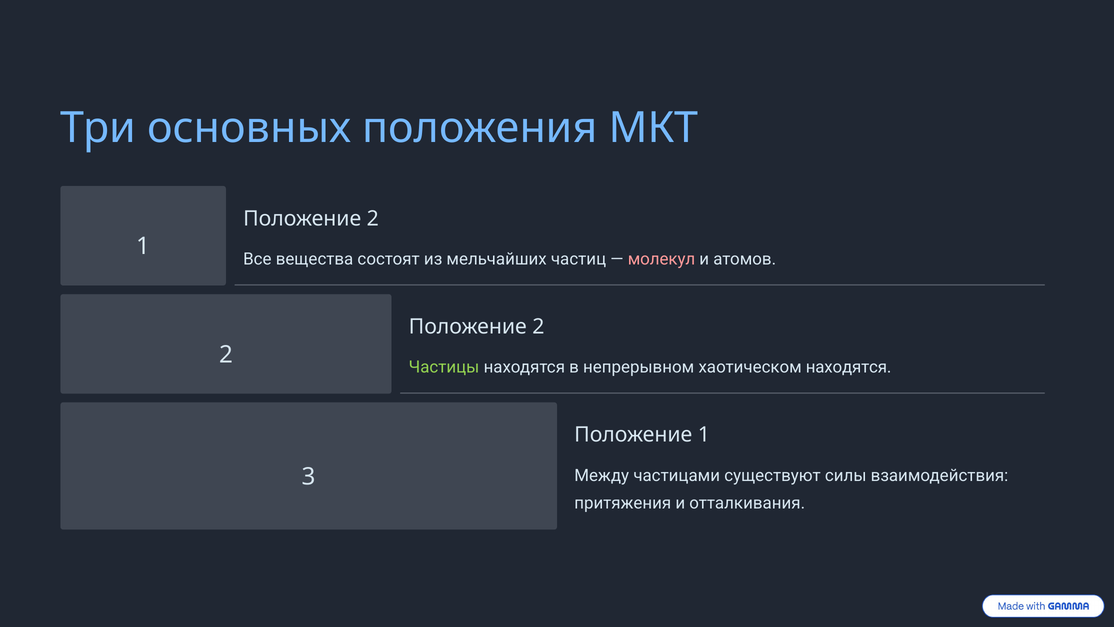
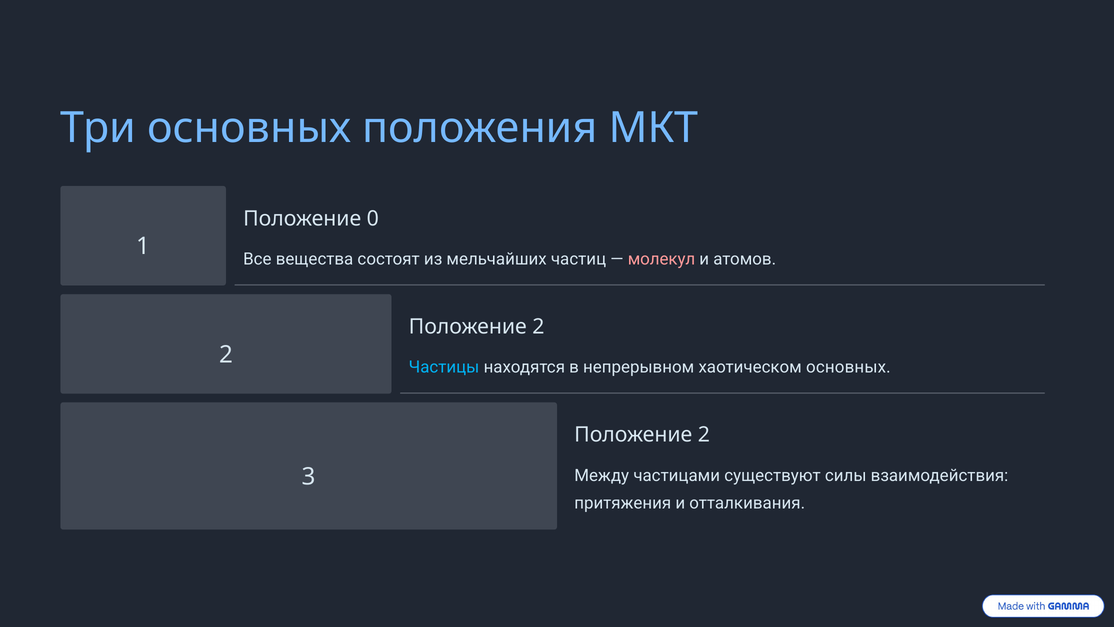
2: 2 -> 0 (373, 218)
Частицы colour: light green -> light blue (444, 367)
хаотическом находятся: находятся -> основных (848, 367)
1: 1 -> 2 (704, 435)
